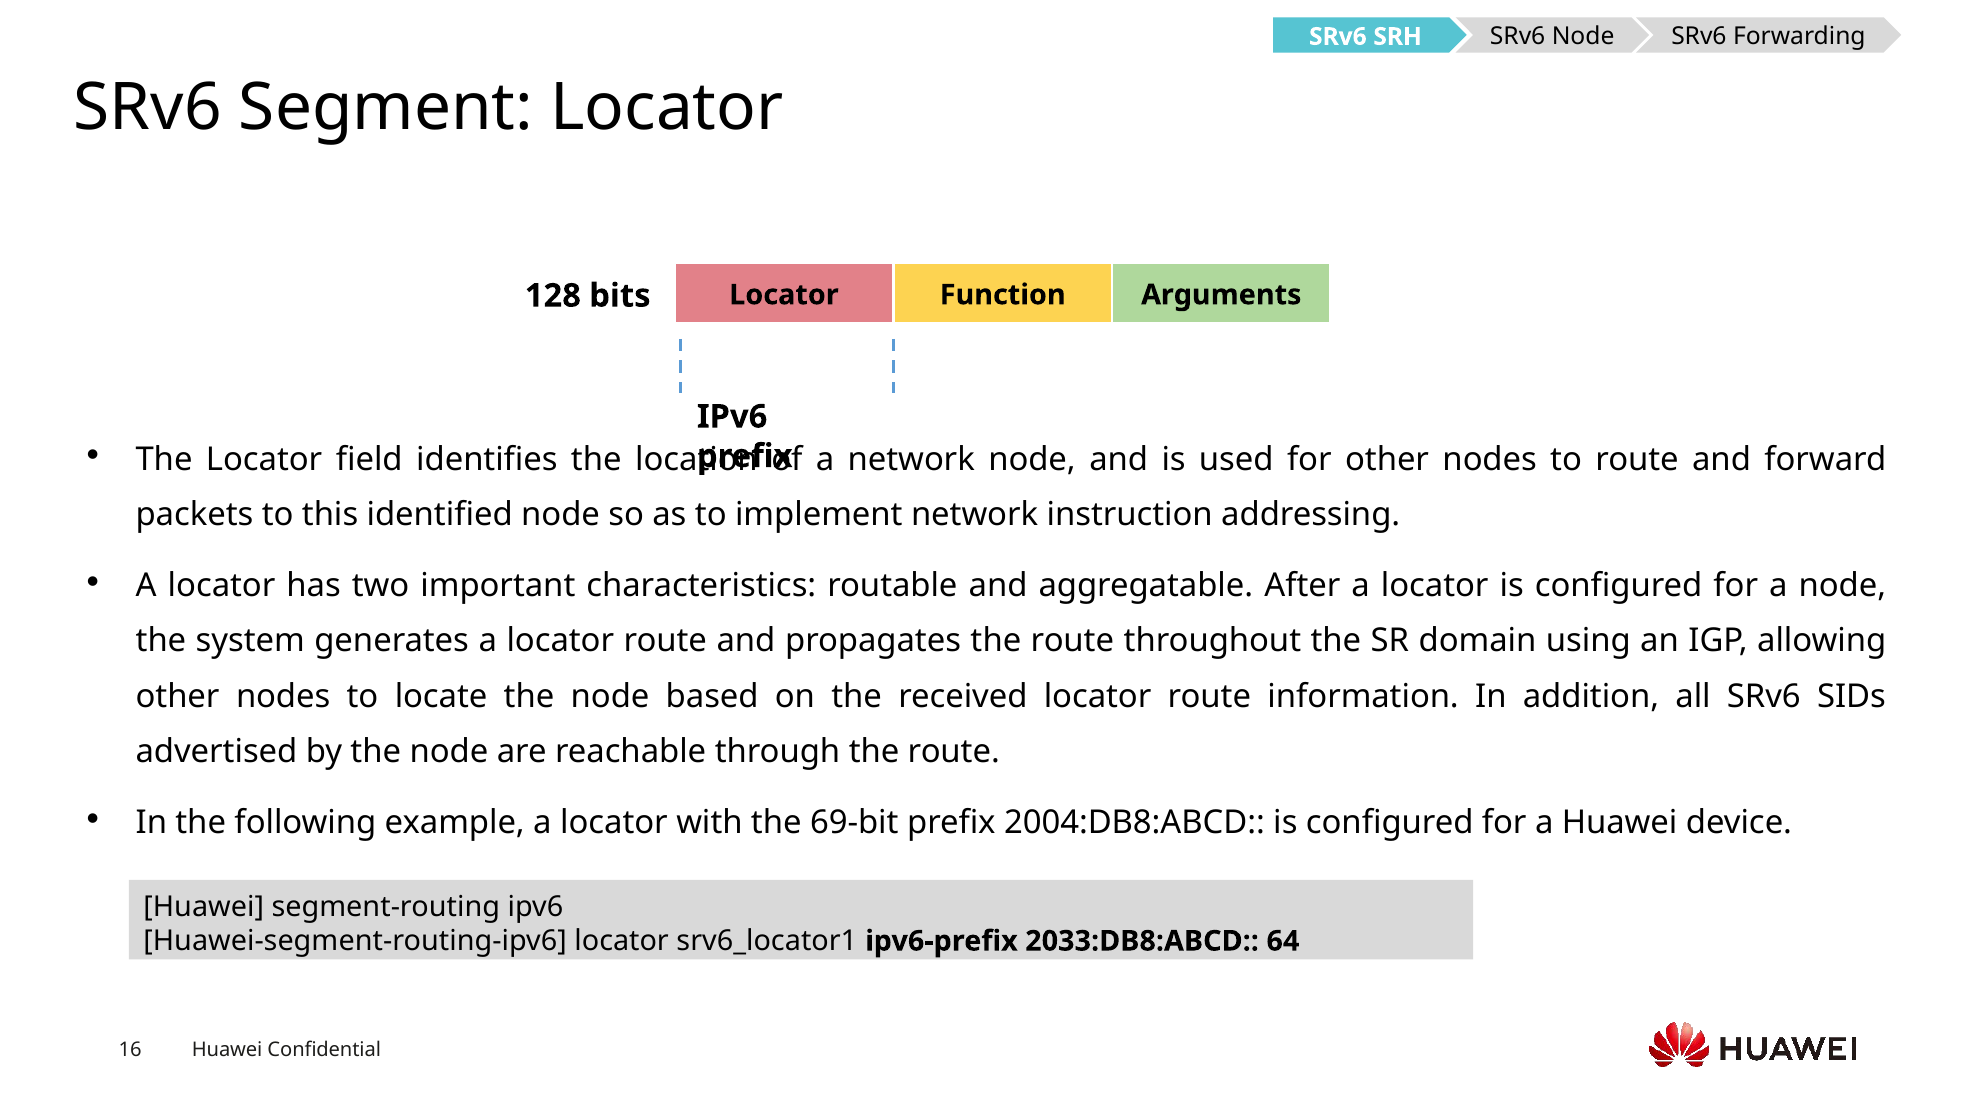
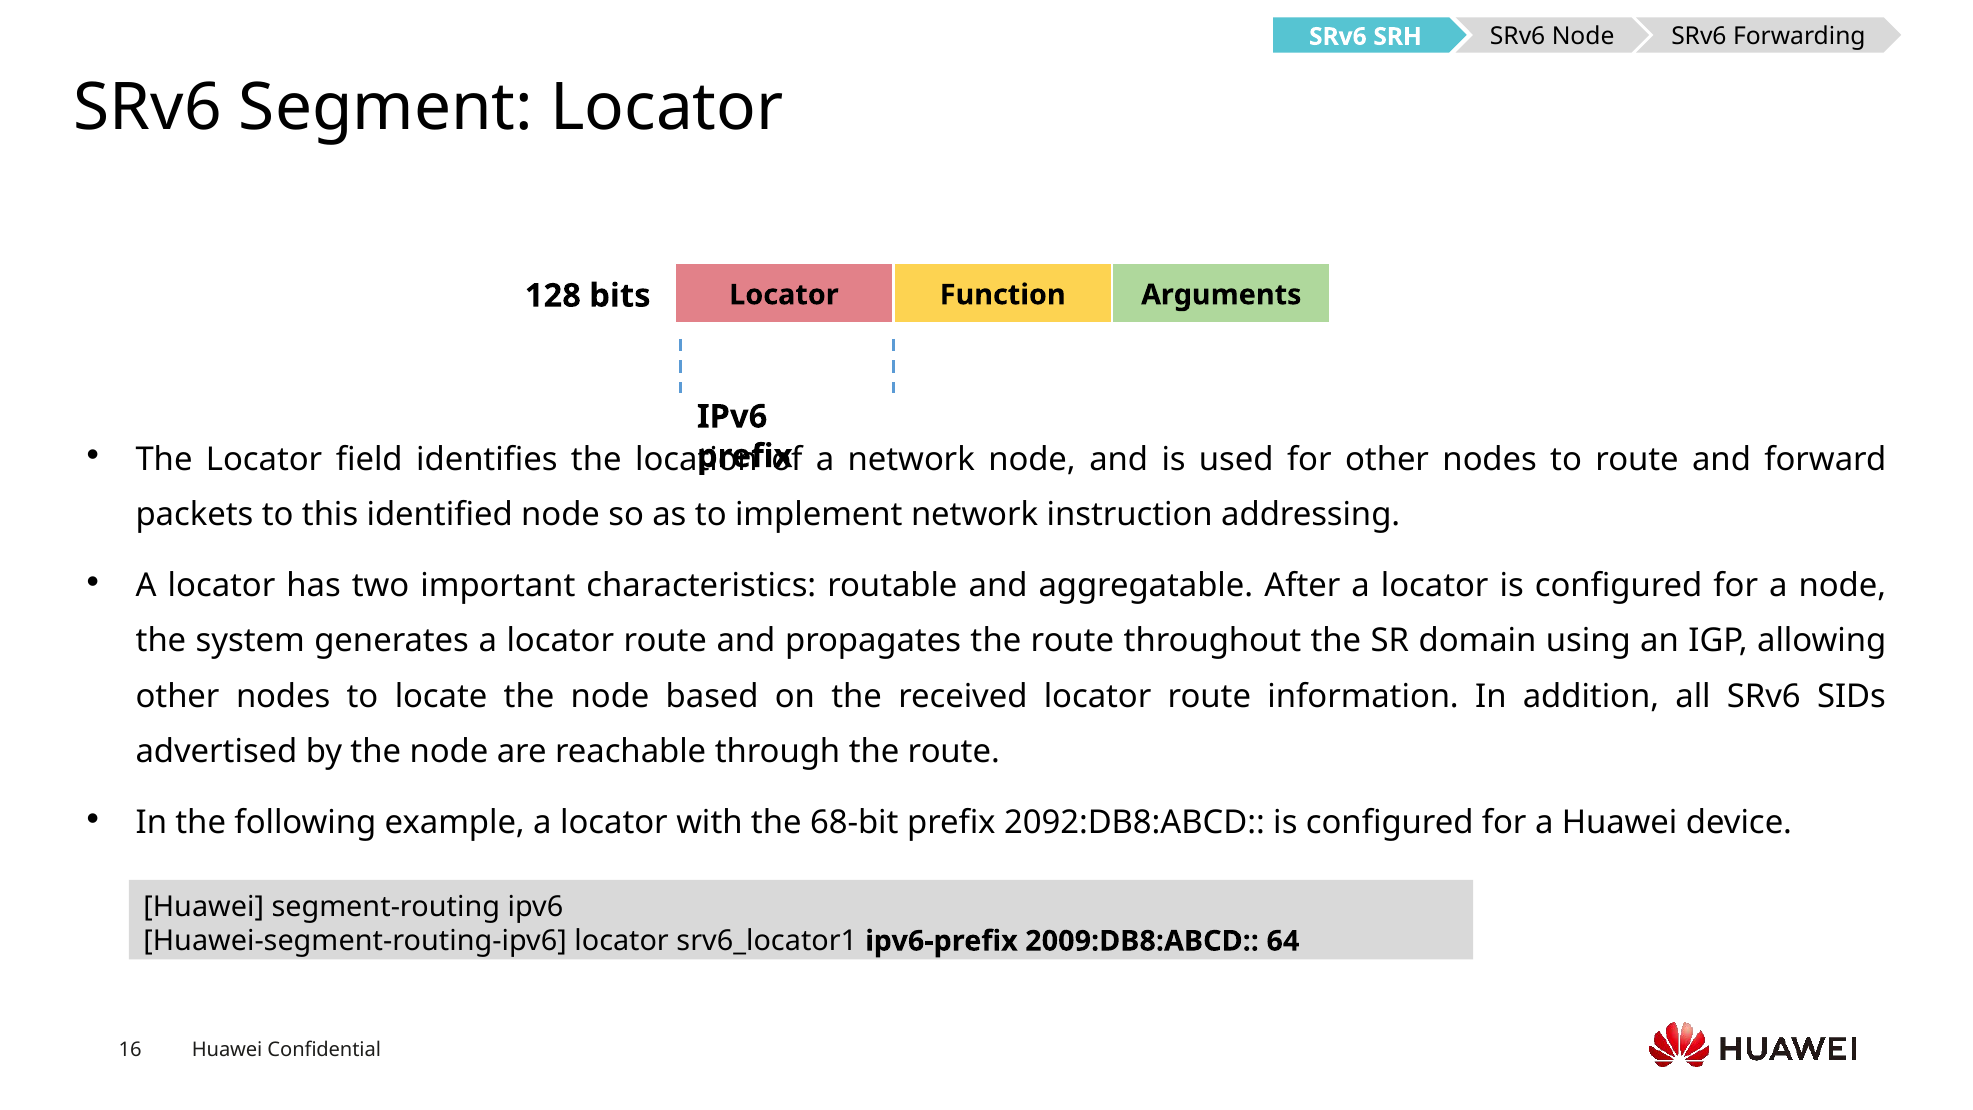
69-bit: 69-bit -> 68-bit (854, 823)
2004:DB8:ABCD: 2004:DB8:ABCD -> 2092:DB8:ABCD (1134, 823)
2033:DB8:ABCD: 2033:DB8:ABCD -> 2009:DB8:ABCD (1142, 941)
